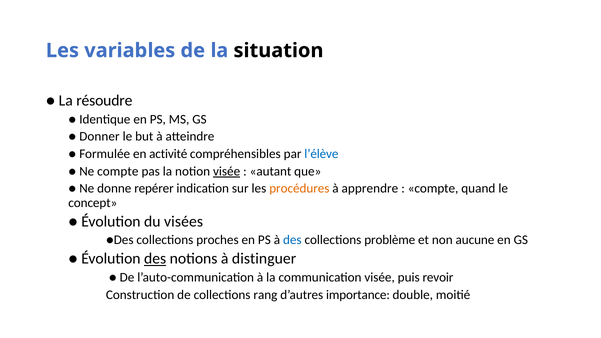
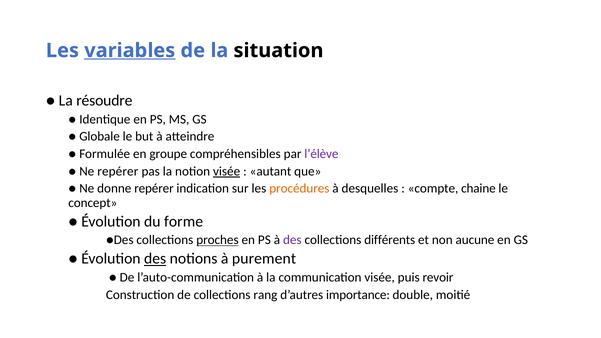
variables underline: none -> present (130, 51)
Donner: Donner -> Globale (100, 137)
activité: activité -> groupe (168, 154)
l’élève colour: blue -> purple (321, 154)
Ne compte: compte -> repérer (118, 171)
apprendre: apprendre -> desquelles (370, 189)
quand: quand -> chaine (478, 189)
visées: visées -> forme (184, 221)
proches underline: none -> present (217, 240)
des colour: blue -> purple (292, 240)
problème: problème -> différents (390, 240)
distinguer: distinguer -> purement (264, 259)
